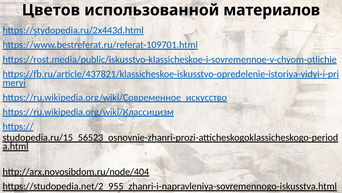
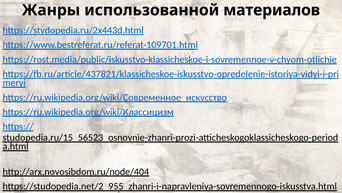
Цветов: Цветов -> Жанры (51, 10)
